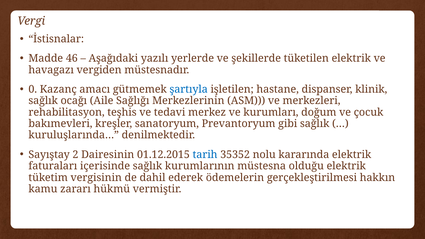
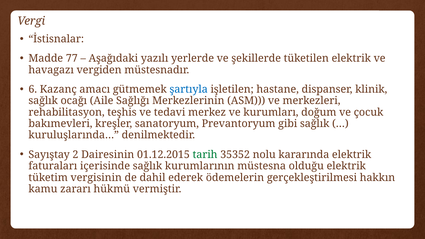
46: 46 -> 77 (72, 58)
0: 0 -> 6 (33, 89)
tarih colour: blue -> green (205, 155)
